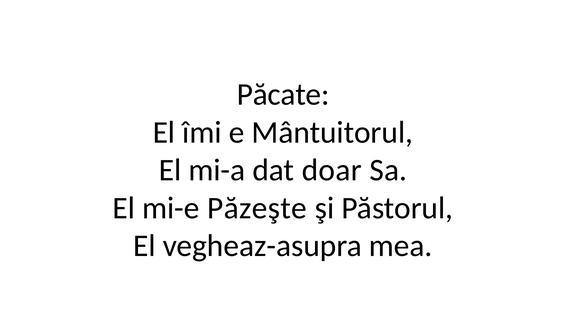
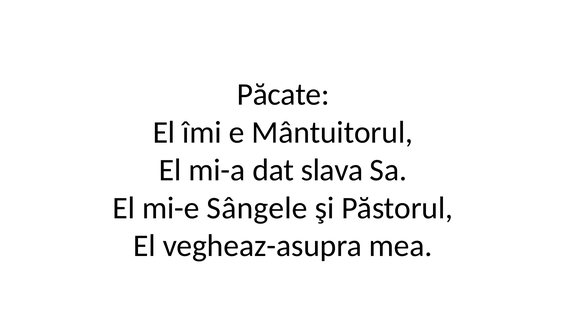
doar: doar -> slava (332, 170)
Păzeşte: Păzeşte -> Sângele (257, 208)
